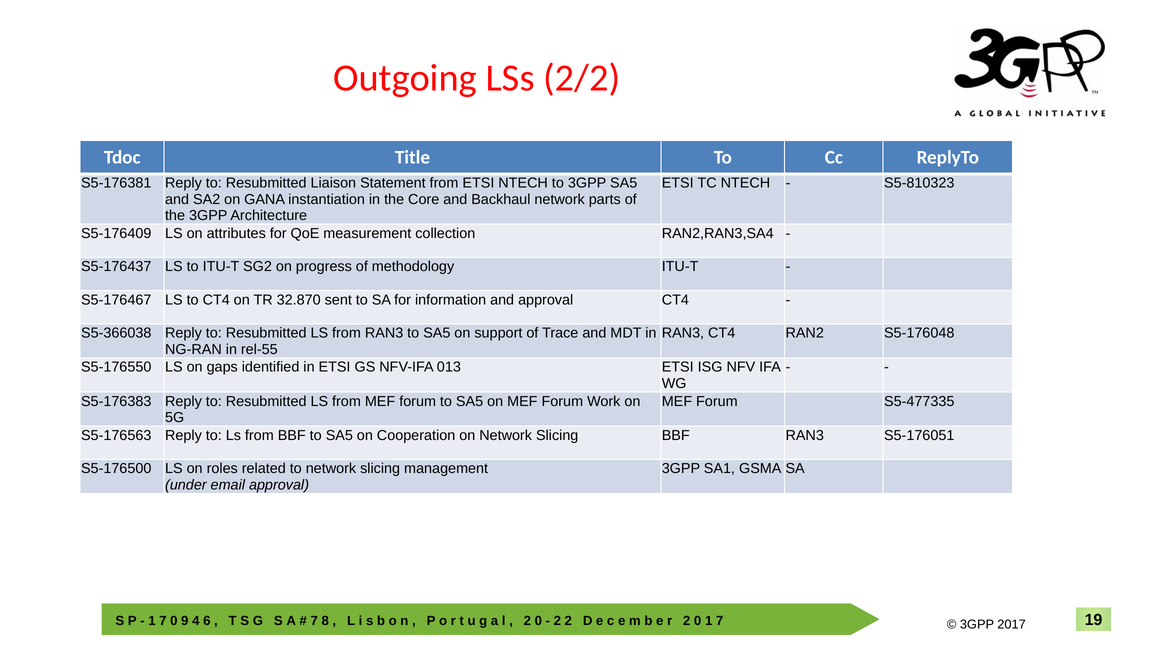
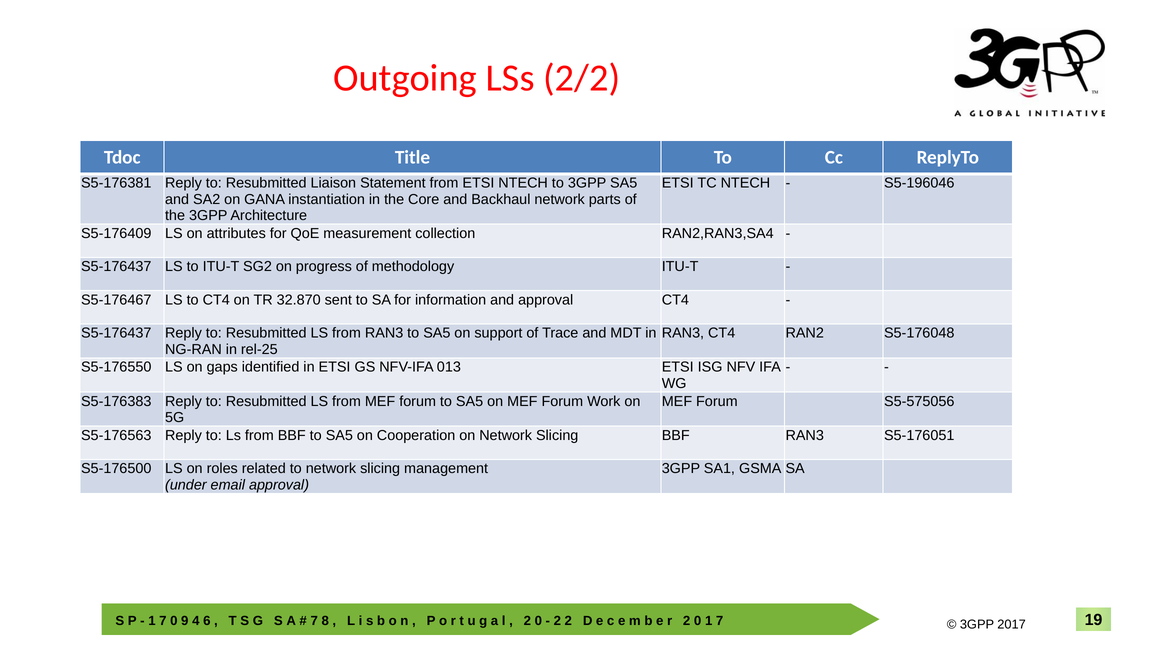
S5-810323: S5-810323 -> S5-196046 (919, 183)
S5-366038: S5-366038 -> S5-176437 (116, 333)
rel-55: rel-55 -> rel-25 (259, 349)
S5-477335: S5-477335 -> S5-575056 (919, 401)
